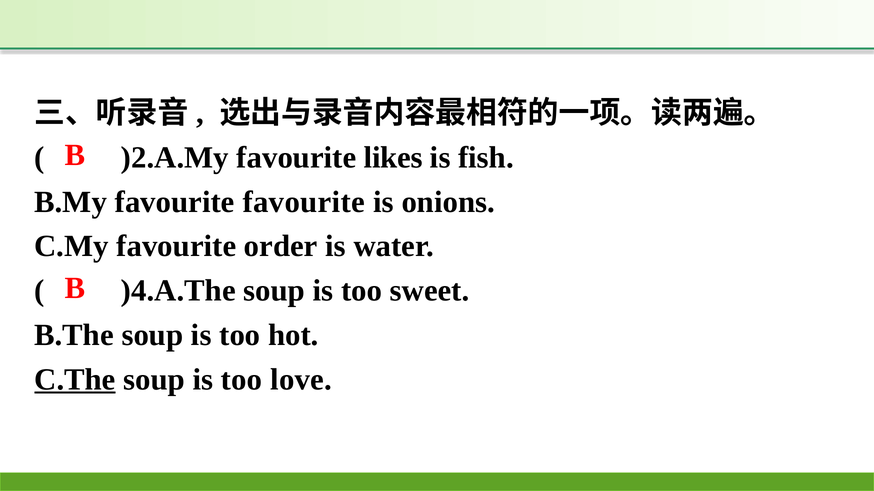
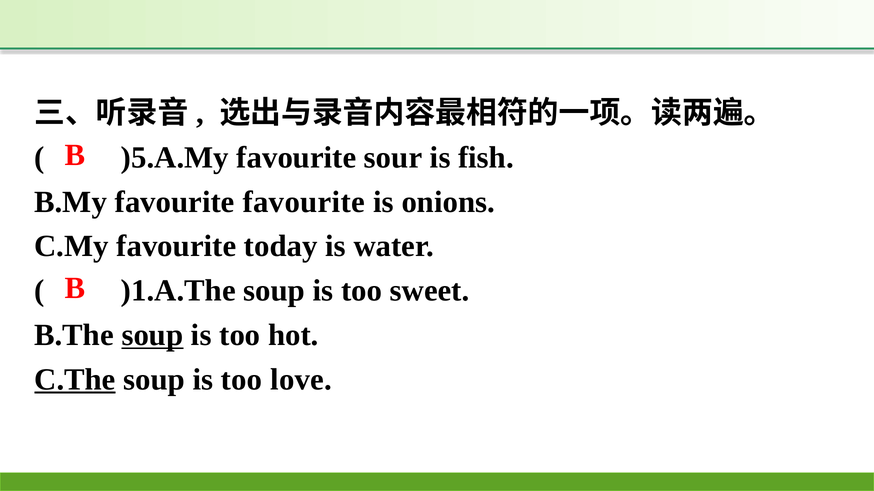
)2.A.My: )2.A.My -> )5.A.My (175, 158)
likes: likes -> sour (393, 158)
order: order -> today (281, 247)
)4.A.The: )4.A.The -> )1.A.The (178, 291)
soup underline: none -> present (152, 335)
